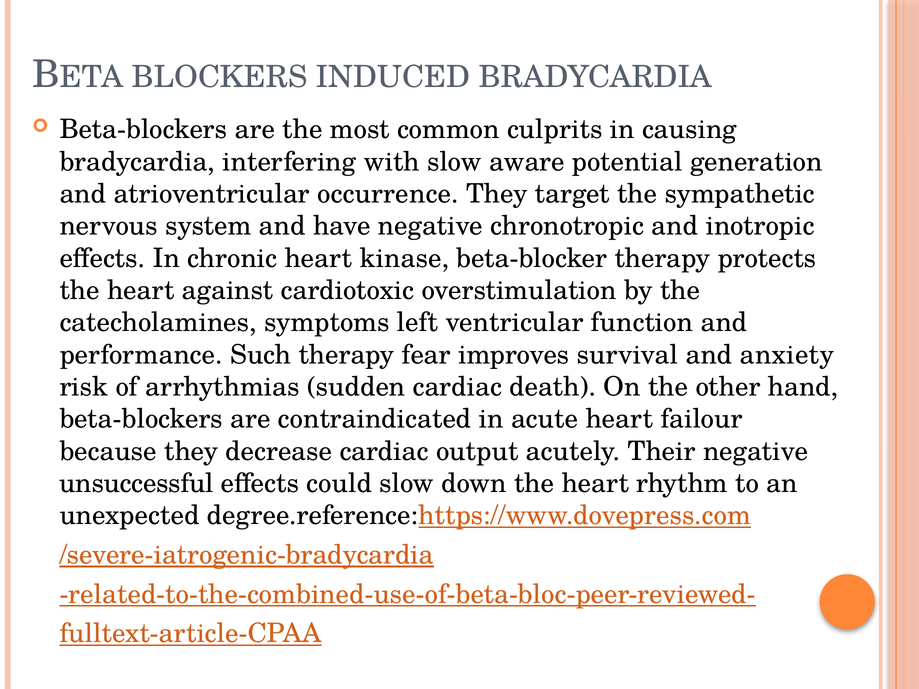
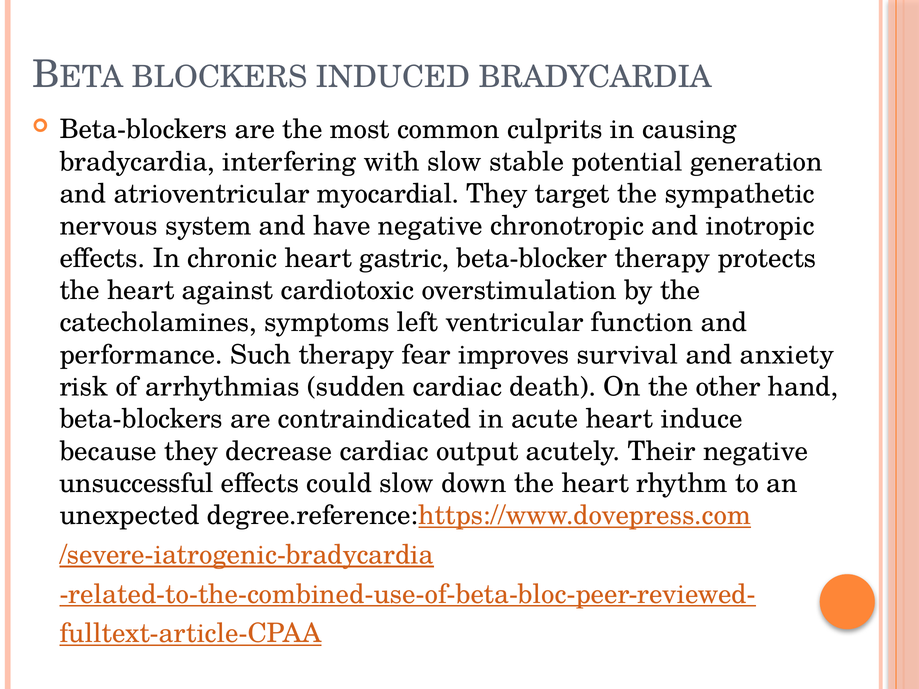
aware: aware -> stable (527, 162)
occurrence: occurrence -> myocardial (388, 194)
kinase: kinase -> gastric (404, 258)
failour: failour -> induce (702, 419)
